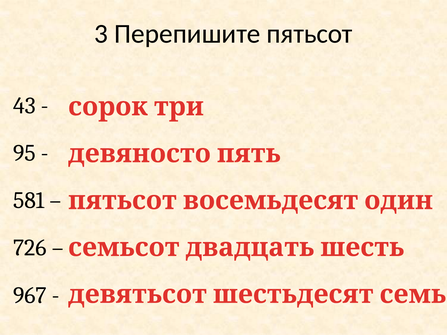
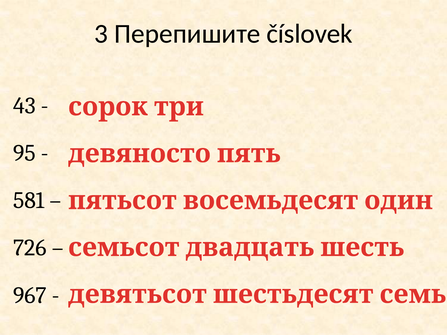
пятьсот: пятьсот -> číslovek (310, 34)
